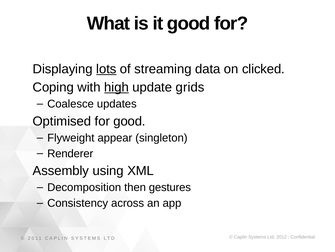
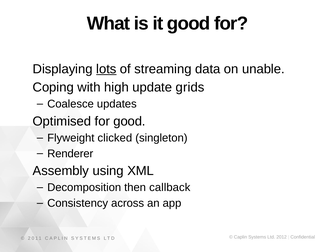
clicked: clicked -> unable (263, 69)
high underline: present -> none (116, 87)
appear: appear -> clicked (115, 138)
gestures: gestures -> callback (170, 187)
